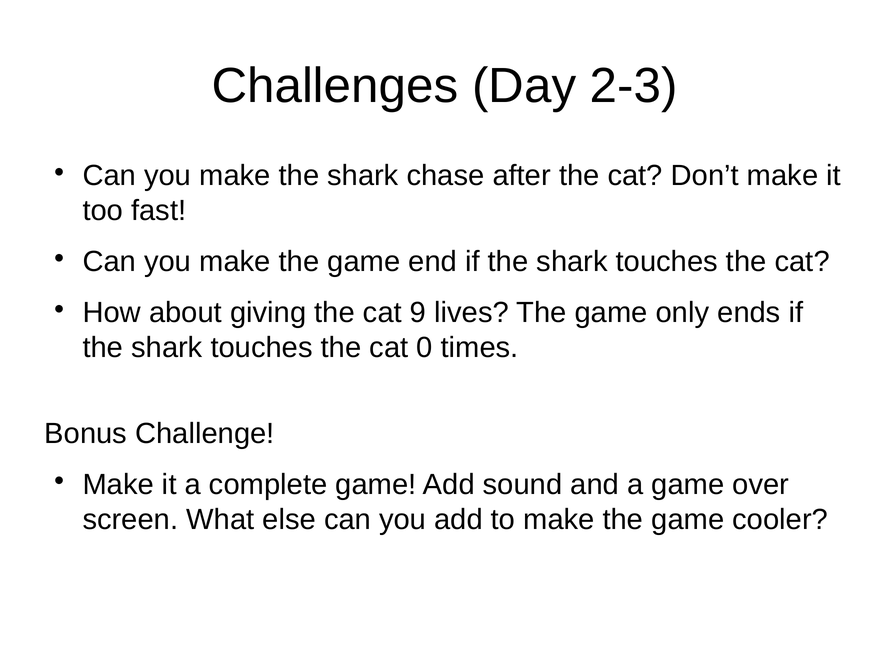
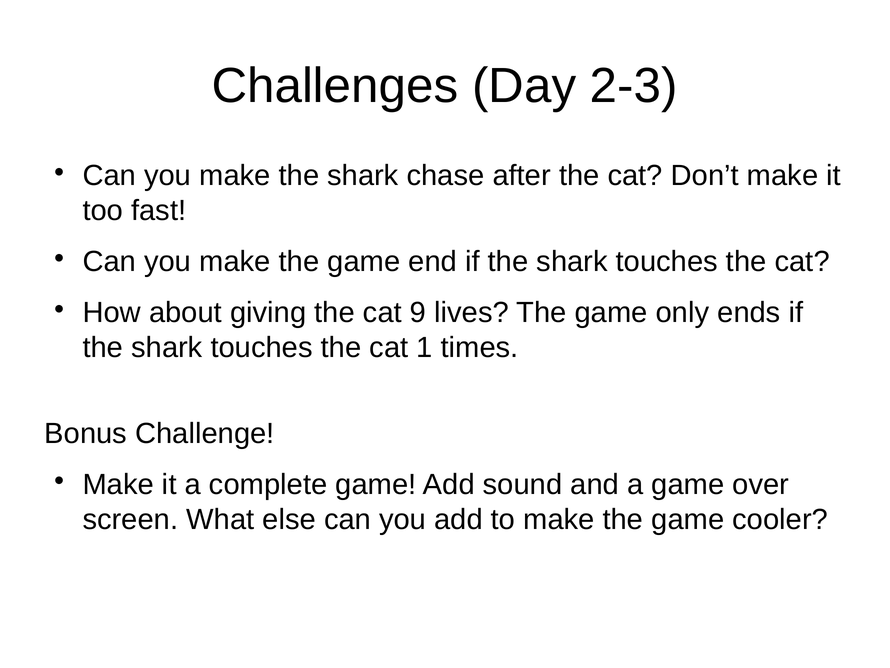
0: 0 -> 1 (425, 347)
